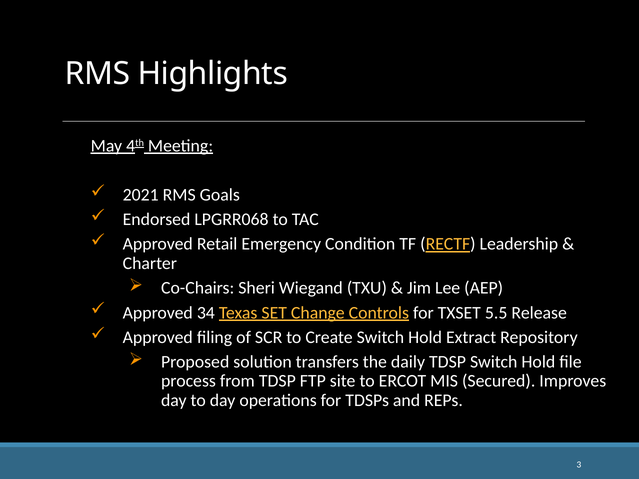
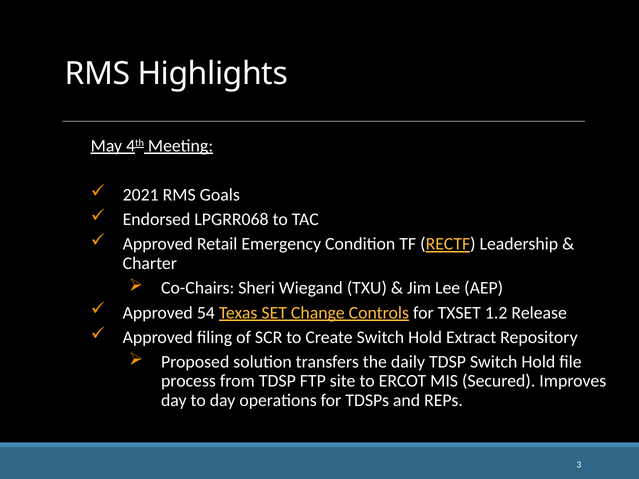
34: 34 -> 54 (206, 313)
5.5: 5.5 -> 1.2 (496, 313)
